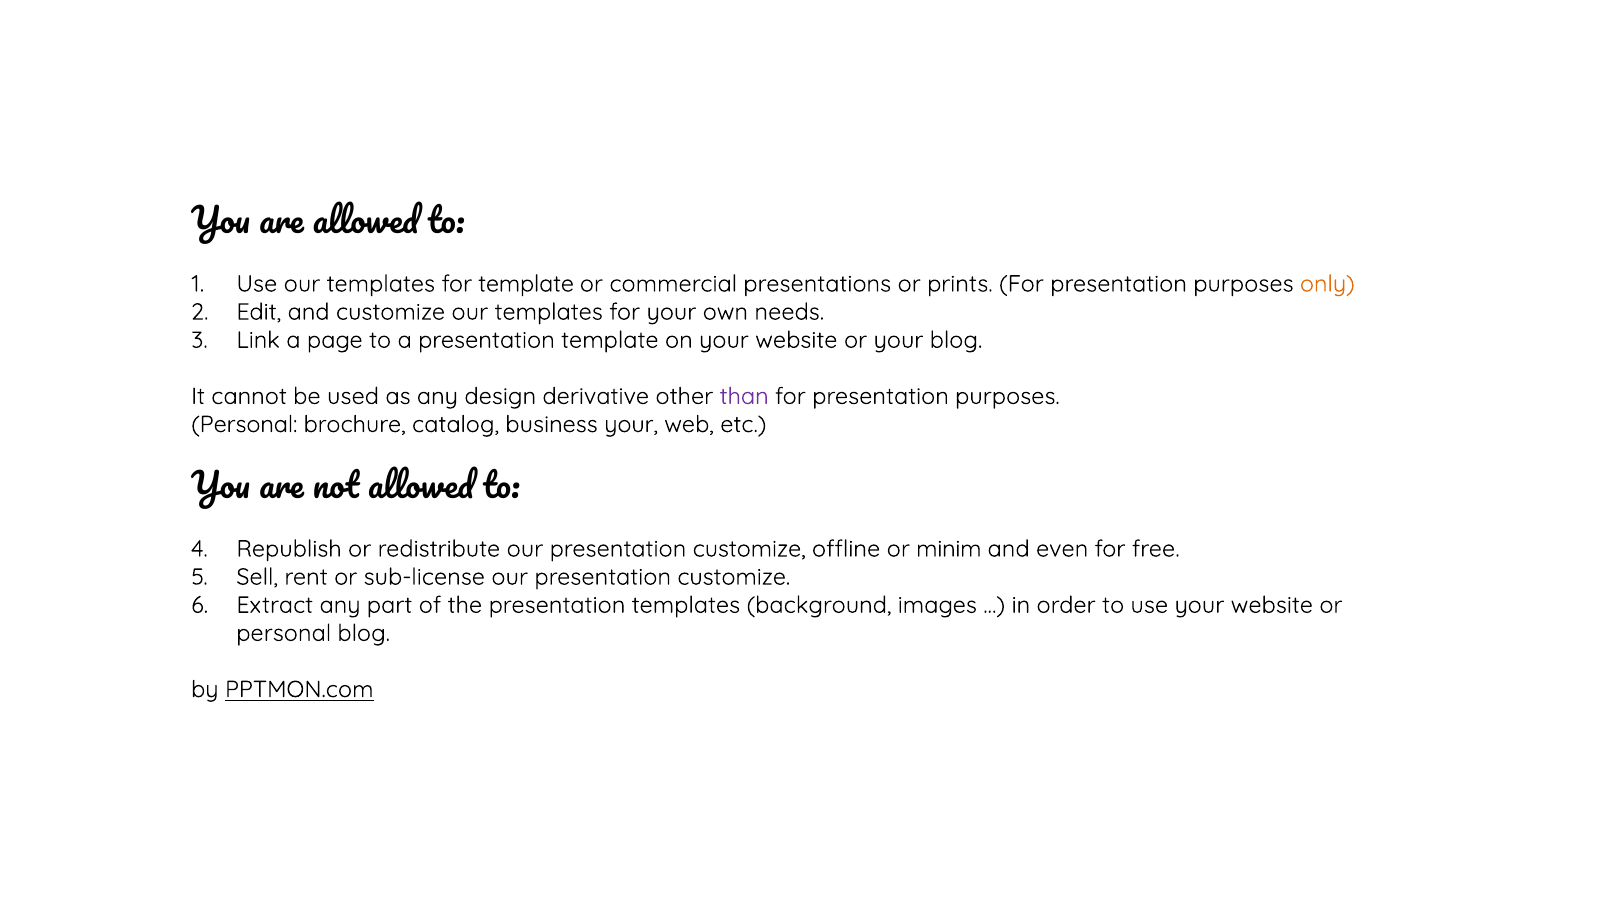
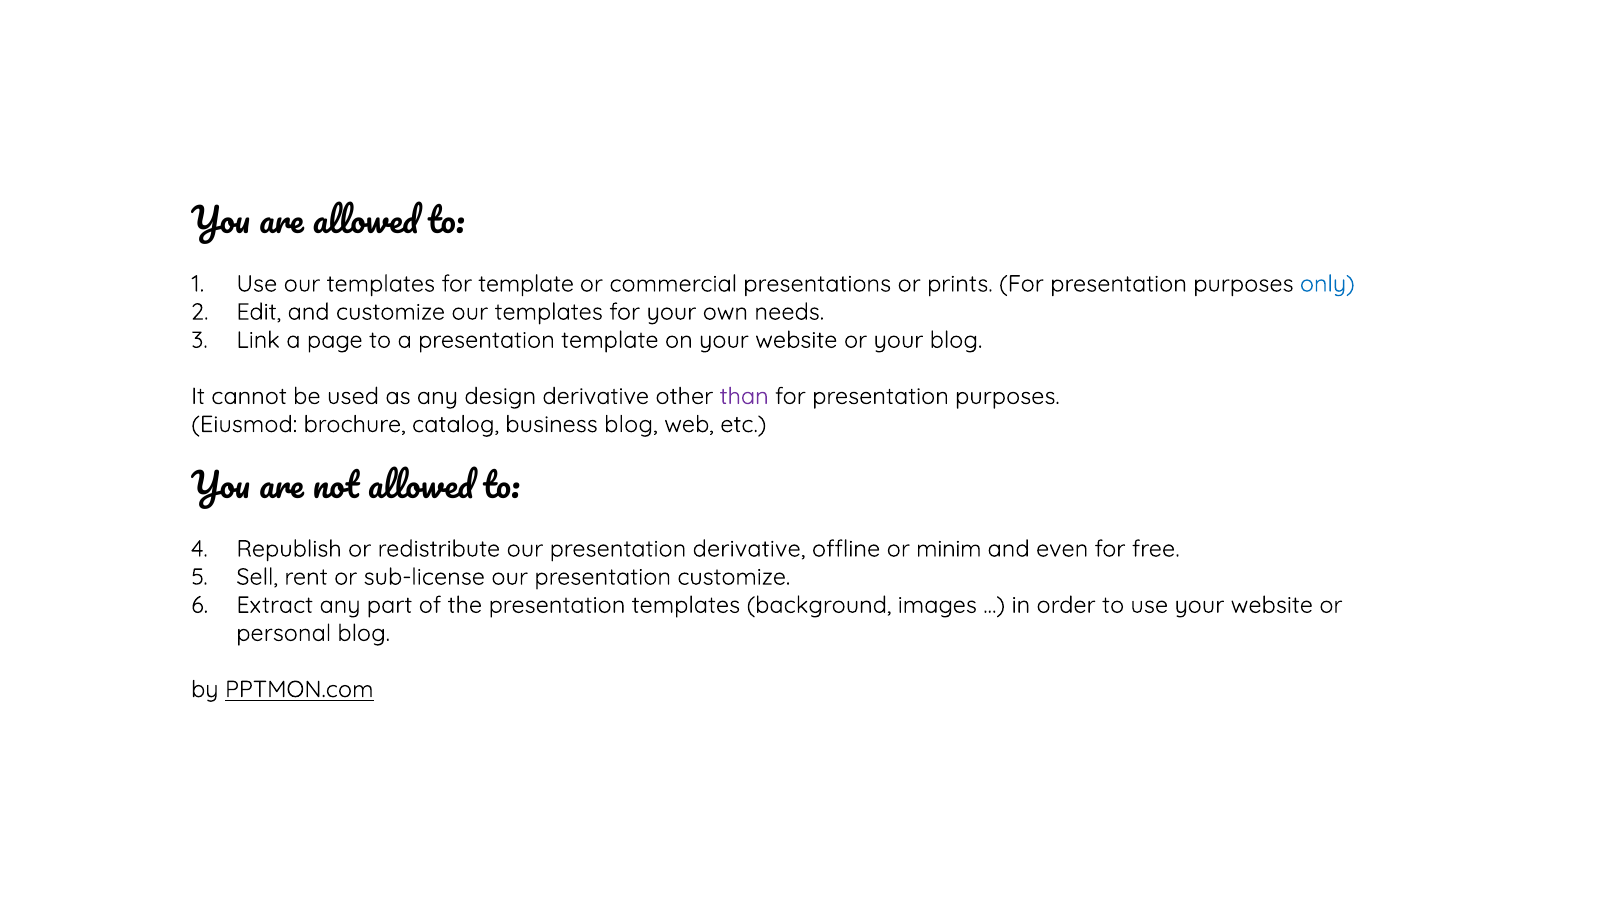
only colour: orange -> blue (1327, 284)
Personal: Personal -> Eiusmod (244, 425)
business your: your -> blog (631, 425)
redistribute our presentation customize: customize -> derivative (749, 549)
